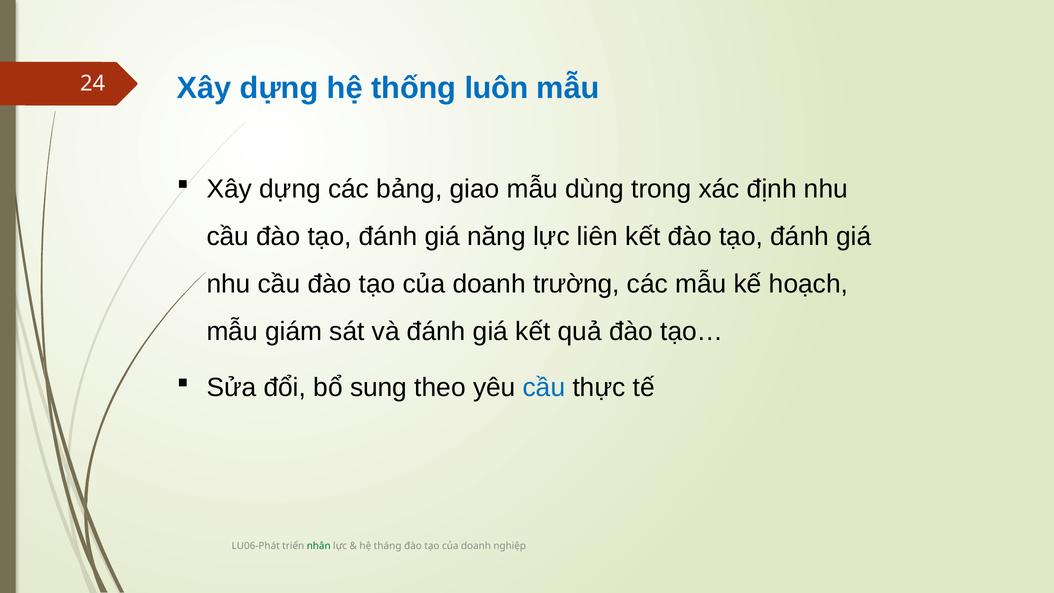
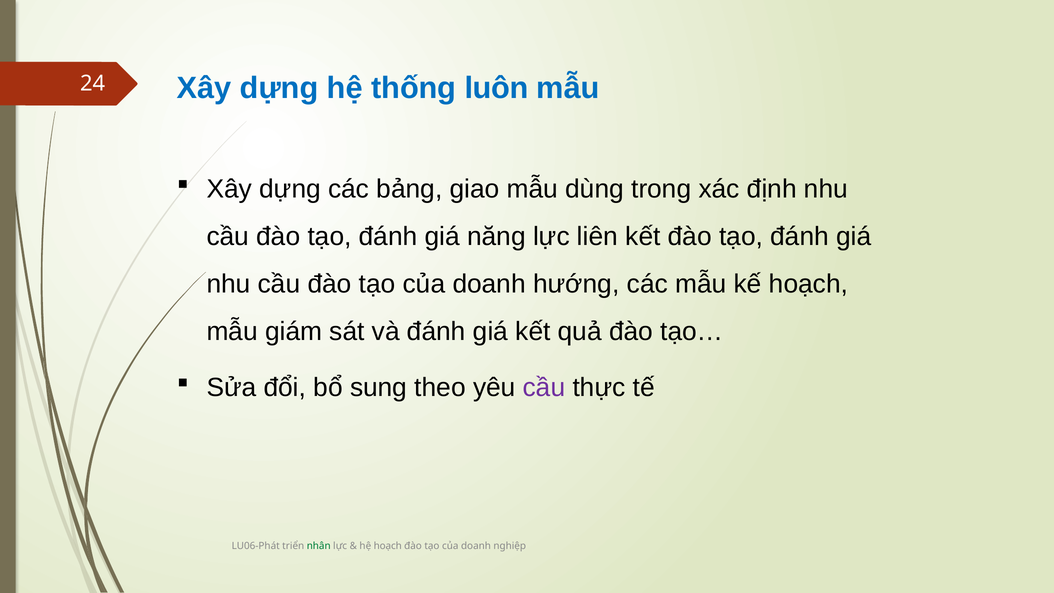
trường: trường -> hướng (576, 284)
cầu colour: blue -> purple (544, 388)
hệ tháng: tháng -> hoạch (388, 546)
